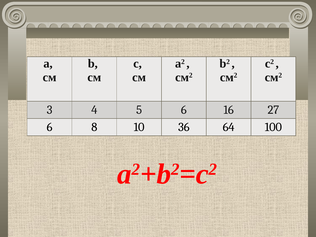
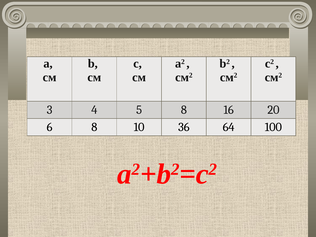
5 6: 6 -> 8 (184, 110)
27: 27 -> 20 (273, 110)
